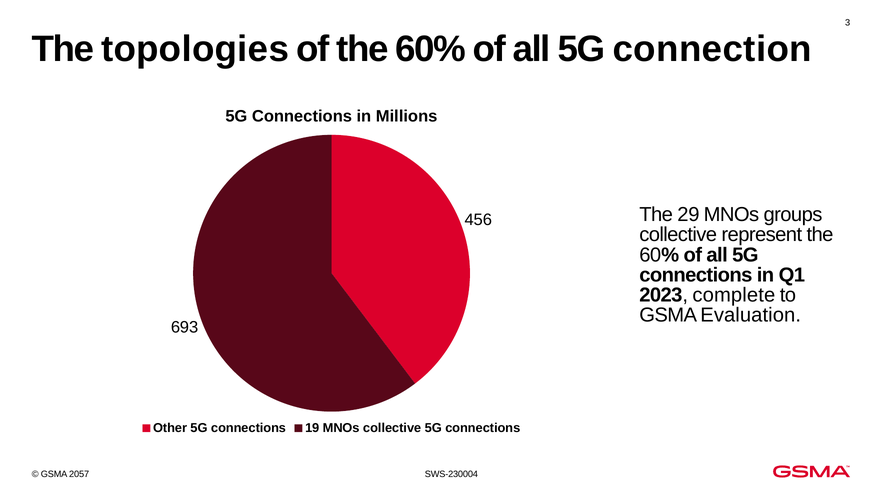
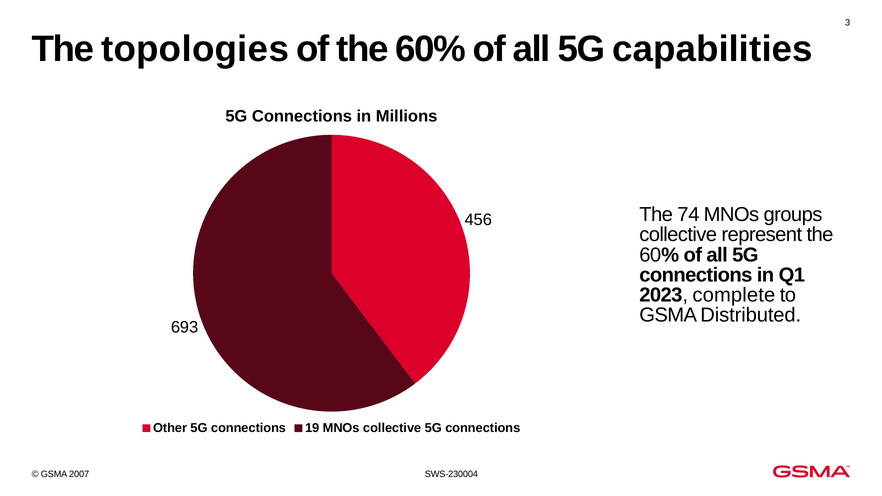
connection: connection -> capabilities (712, 49)
29: 29 -> 74 (688, 215)
Evaluation: Evaluation -> Distributed (751, 315)
2057: 2057 -> 2007 (79, 475)
